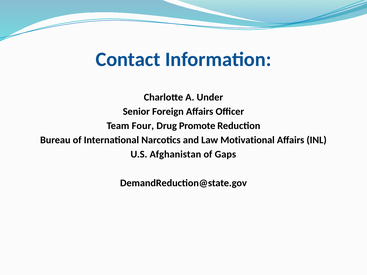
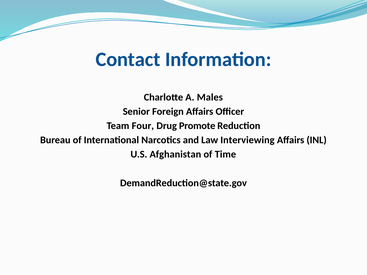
Under: Under -> Males (210, 97)
Motivational: Motivational -> Interviewing (247, 140)
Gaps: Gaps -> Time (225, 155)
